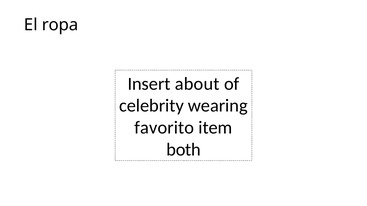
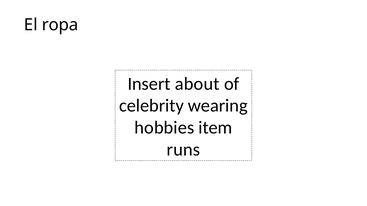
favorito: favorito -> hobbies (164, 128)
both: both -> runs (183, 150)
